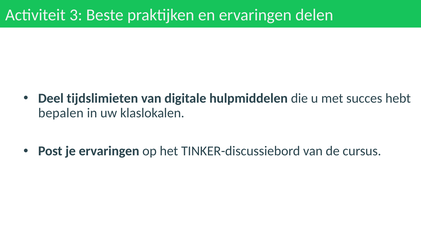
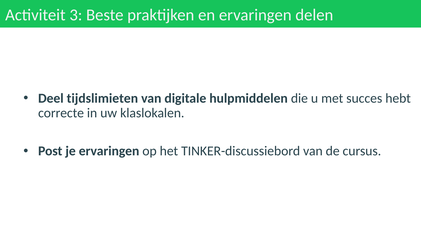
bepalen: bepalen -> correcte (61, 113)
